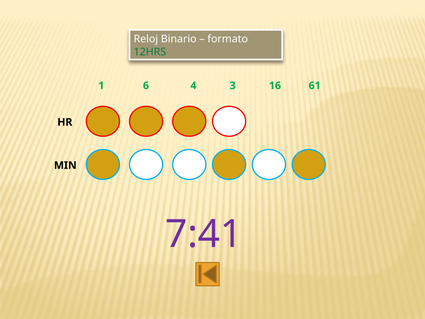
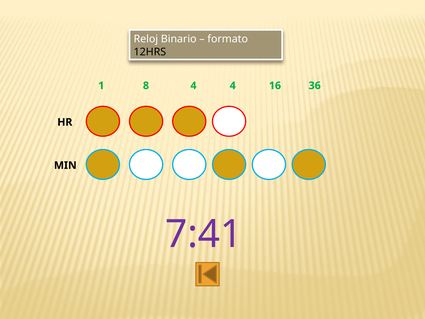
12HRS colour: green -> black (150, 52)
6: 6 -> 8 (146, 86)
4 3: 3 -> 4 (233, 86)
61: 61 -> 36 (315, 86)
